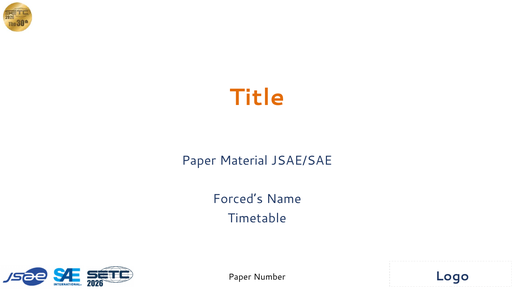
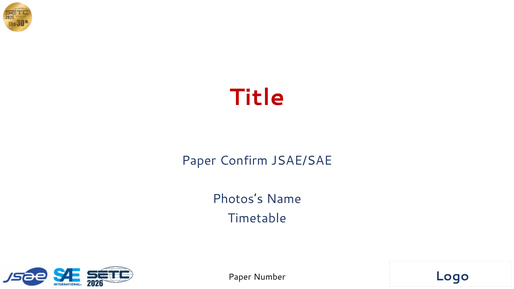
Title colour: orange -> red (257, 98)
Material: Material -> Confirm (244, 161)
Forced’s: Forced’s -> Photos’s (238, 199)
